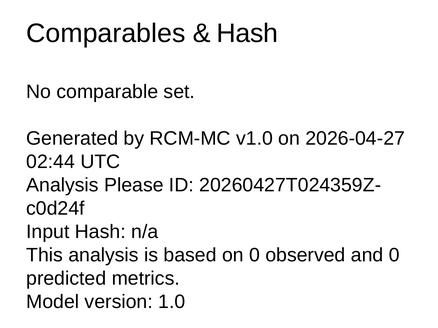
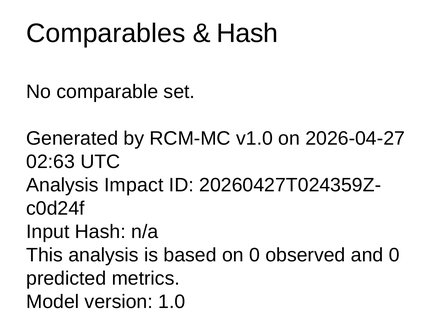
02:44: 02:44 -> 02:63 (51, 162)
Please: Please -> Impact (134, 185)
